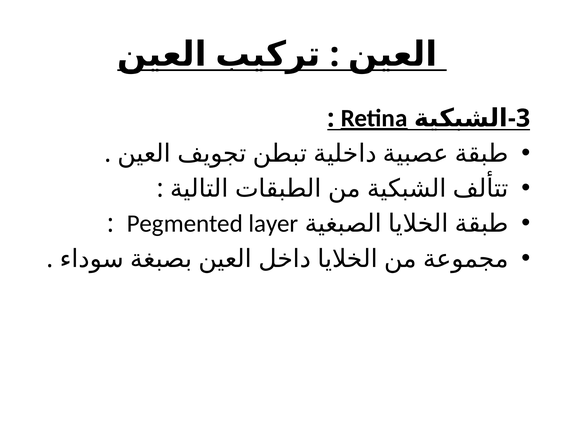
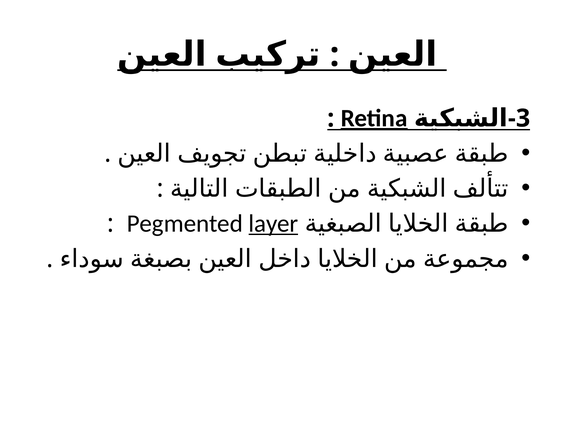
layer underline: none -> present (273, 224)
